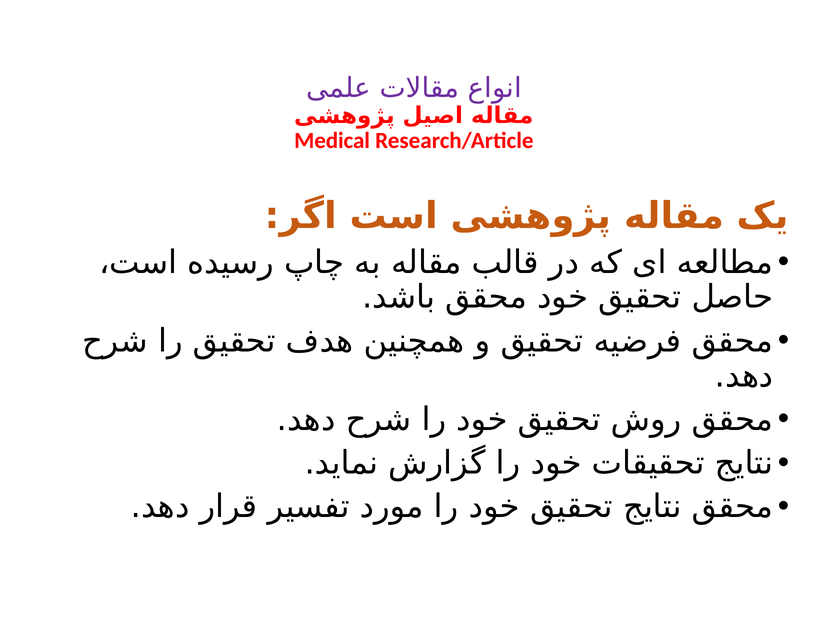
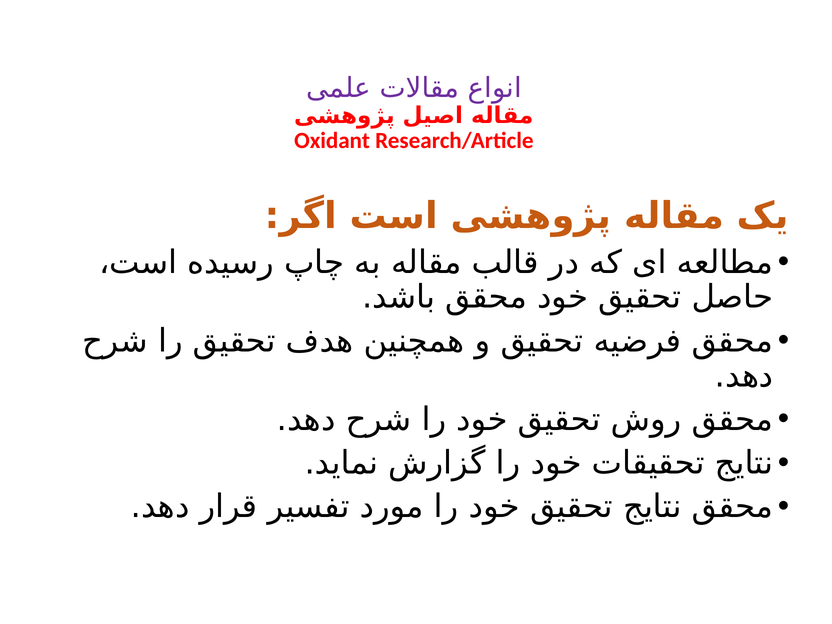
Medical: Medical -> Oxidant (332, 141)
